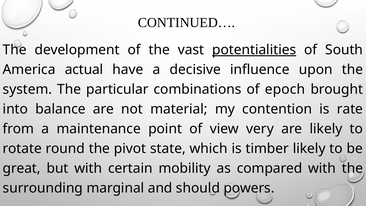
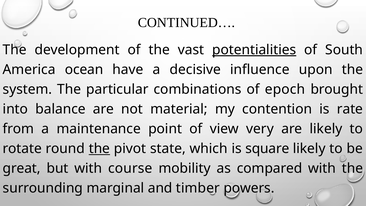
actual: actual -> ocean (84, 70)
the underline: none -> present (99, 149)
timber: timber -> square (267, 149)
certain: certain -> course (130, 168)
should: should -> timber (198, 188)
